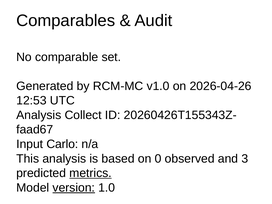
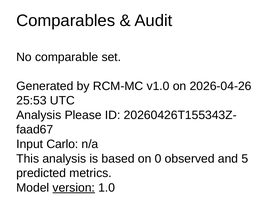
12:53: 12:53 -> 25:53 (31, 101)
Collect: Collect -> Please (83, 115)
3: 3 -> 5 (245, 159)
metrics underline: present -> none (91, 173)
